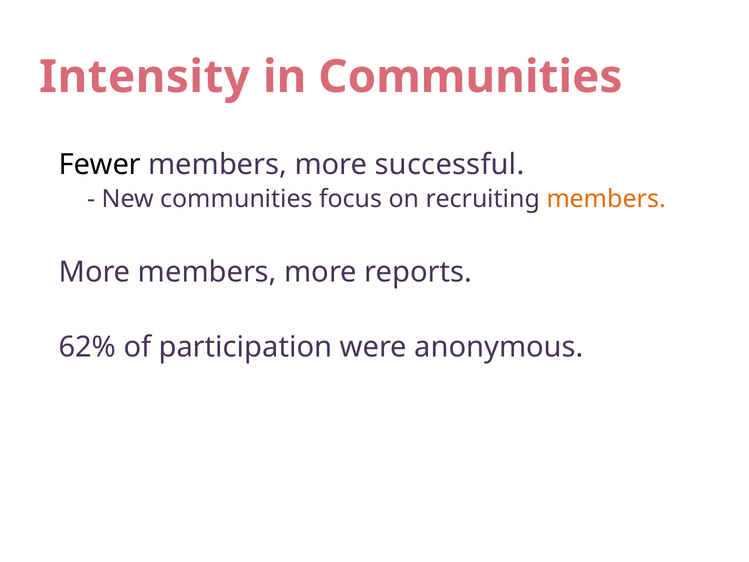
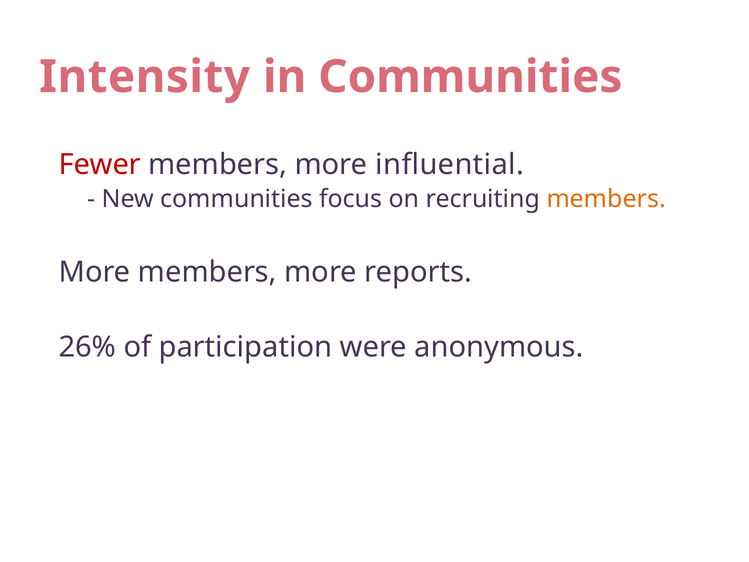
Fewer colour: black -> red (100, 164)
successful: successful -> influential (450, 164)
62%: 62% -> 26% (87, 347)
